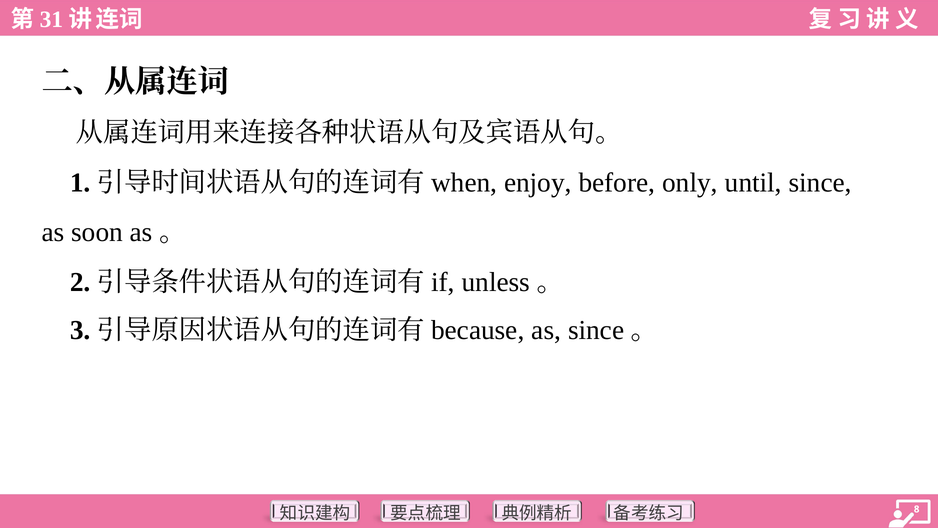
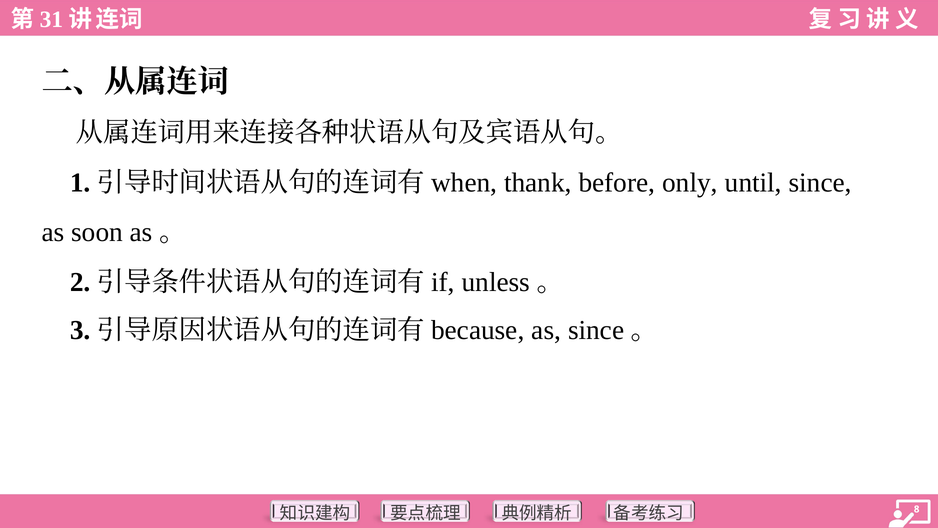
enjoy: enjoy -> thank (538, 182)
